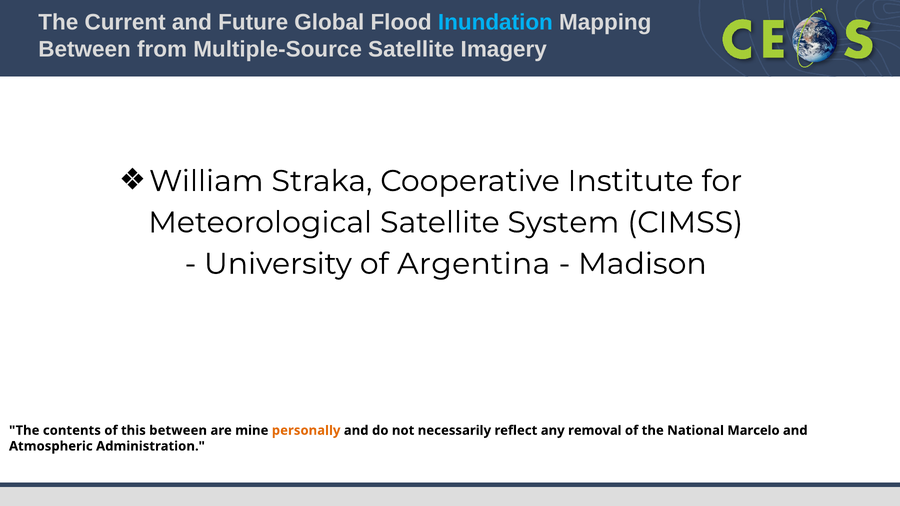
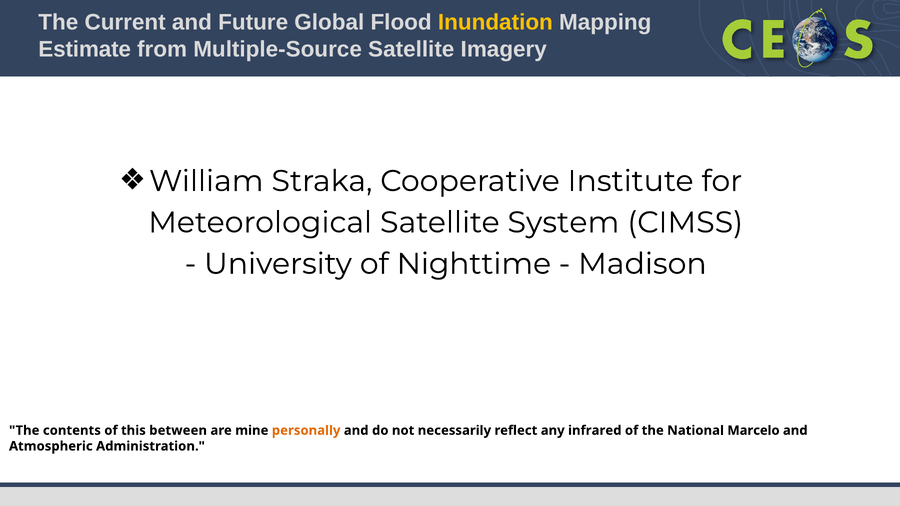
Inundation colour: light blue -> yellow (495, 22)
Between: Between -> Estimate (85, 49)
Argentina: Argentina -> Nighttime (474, 264)
removal: removal -> infrared (595, 431)
